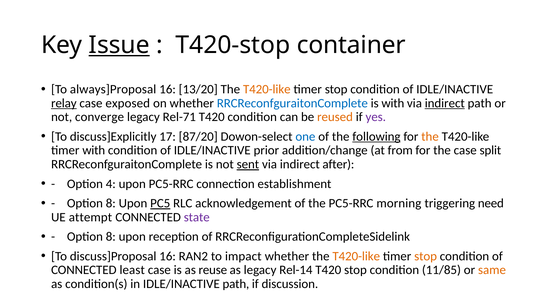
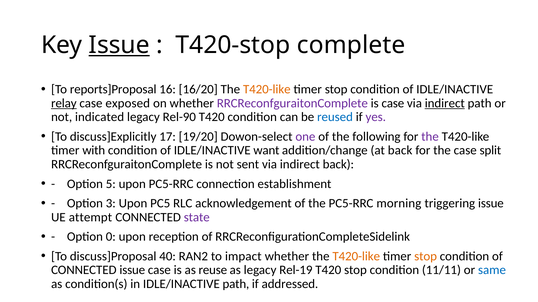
container: container -> complete (351, 45)
always]Proposal: always]Proposal -> reports]Proposal (113, 89)
13/20: 13/20 -> 16/20 (198, 89)
RRCReconfguraitonComplete colour: blue -> purple (292, 103)
is with: with -> case (393, 103)
converge: converge -> indicated (100, 117)
Rel-71: Rel-71 -> Rel-90 (179, 117)
reused colour: orange -> blue (335, 117)
87/20: 87/20 -> 19/20 (198, 137)
one colour: blue -> purple (305, 137)
following underline: present -> none (376, 137)
the colour: orange -> purple (430, 137)
prior: prior -> want (266, 151)
at from: from -> back (400, 151)
sent underline: present -> none (248, 165)
indirect after: after -> back (338, 165)
4: 4 -> 5 (111, 184)
8: 8 -> 3 (111, 204)
PC5 underline: present -> none (160, 204)
triggering need: need -> issue (491, 204)
8: 8 -> 0 (111, 237)
discuss]Proposal 16: 16 -> 40 (168, 257)
CONNECTED least: least -> issue (132, 271)
Rel-14: Rel-14 -> Rel-19 (296, 271)
11/85: 11/85 -> 11/11 (441, 271)
same colour: orange -> blue (492, 271)
discussion: discussion -> addressed (290, 284)
